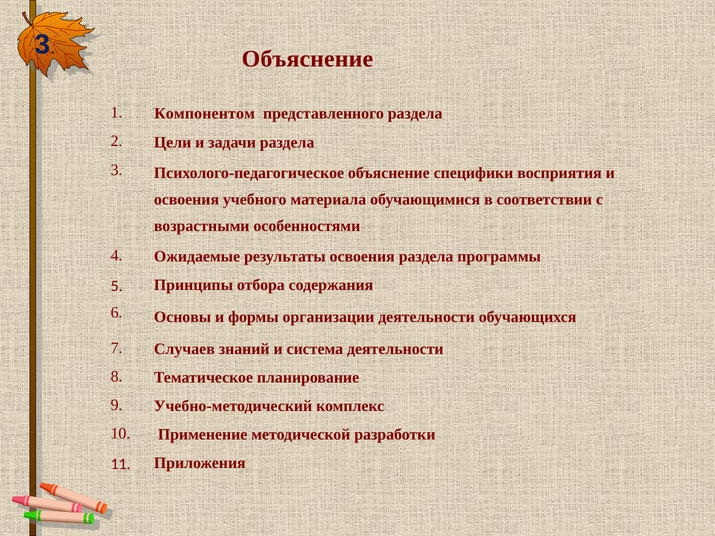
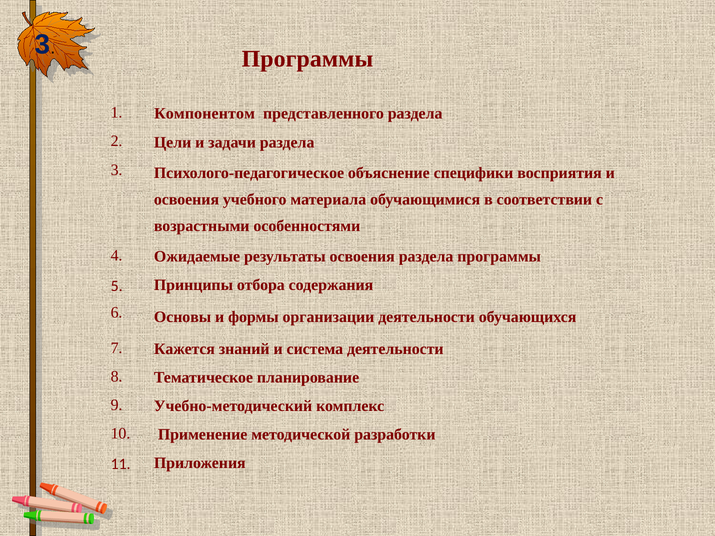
Объяснение: Объяснение -> Программы (307, 59)
Случаев: Случаев -> Кажется (184, 349)
